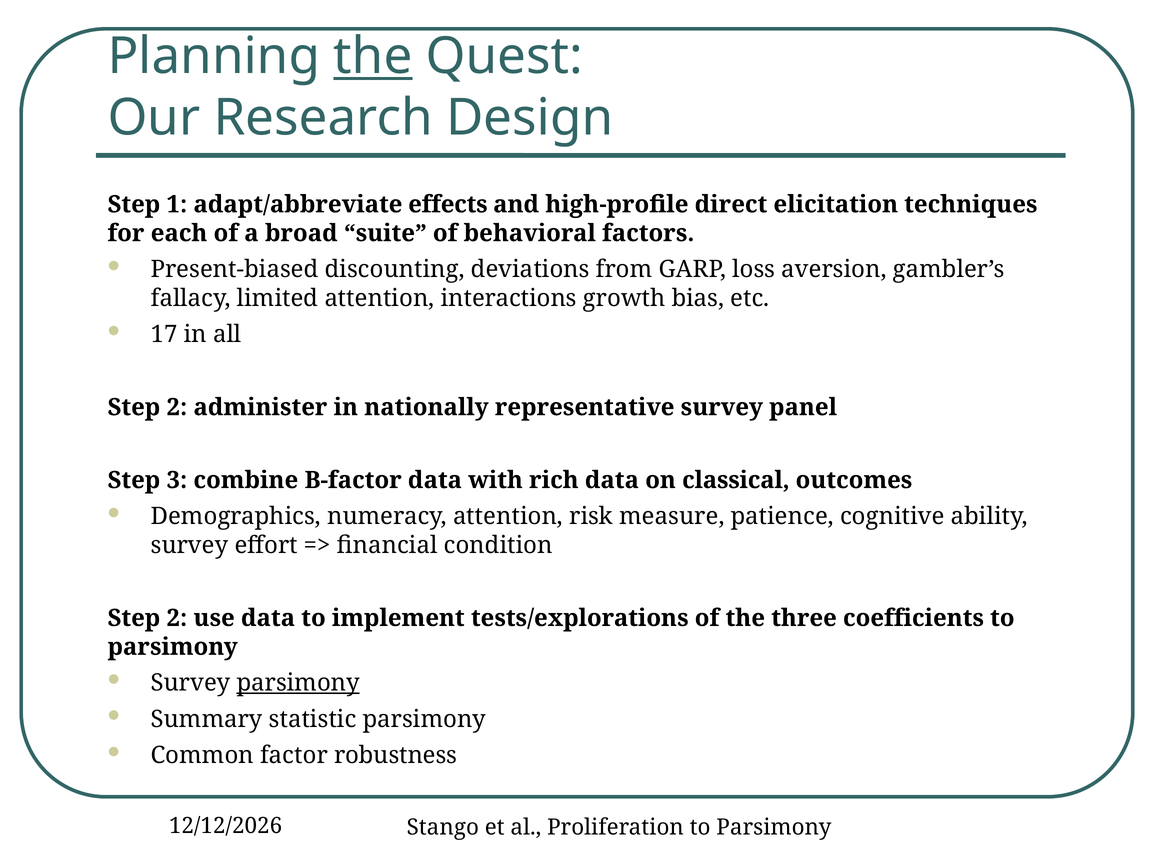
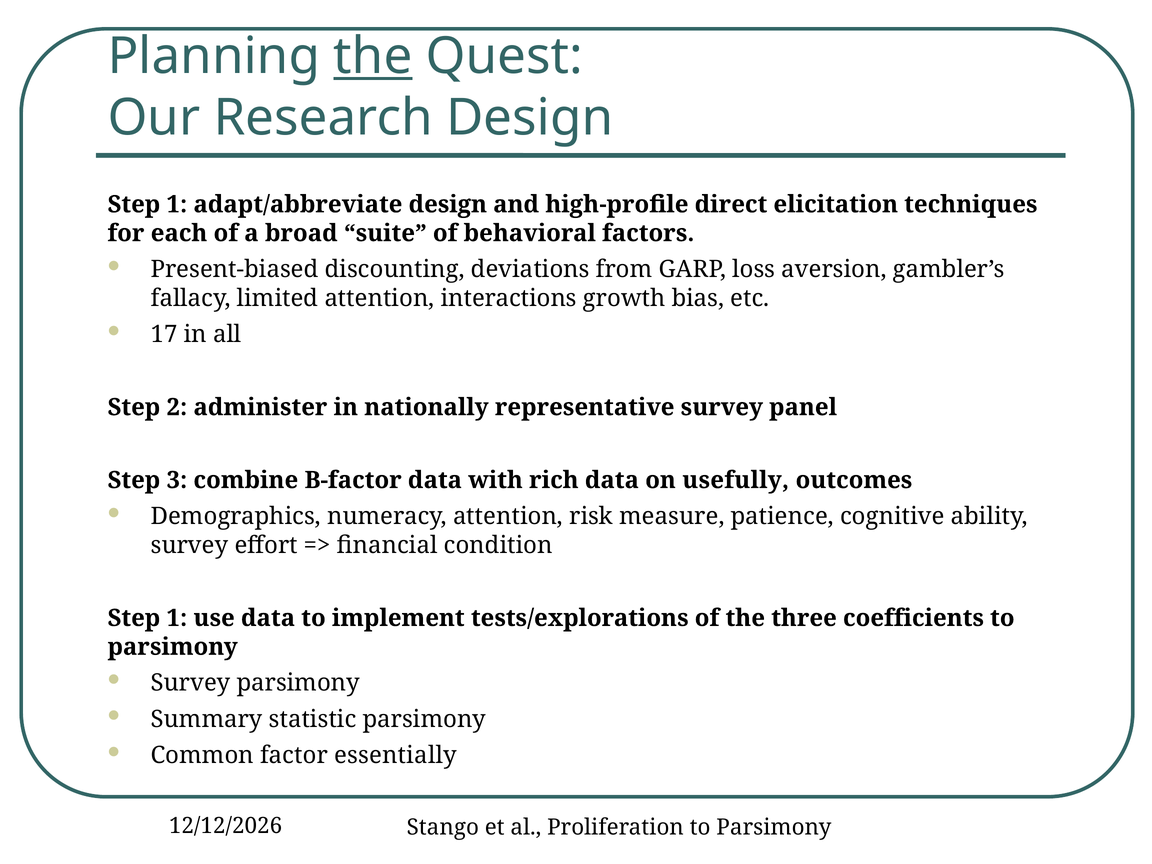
adapt/abbreviate effects: effects -> design (448, 204)
classical: classical -> usefully (736, 480)
2: 2 -> 1 (177, 618)
parsimony underline: present -> none (298, 683)
robustness: robustness -> essentially (395, 755)
